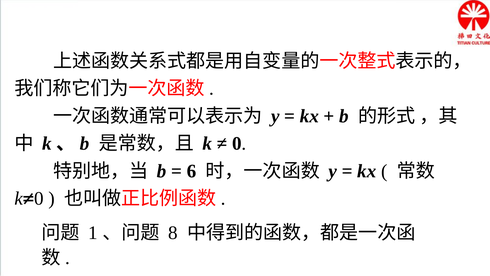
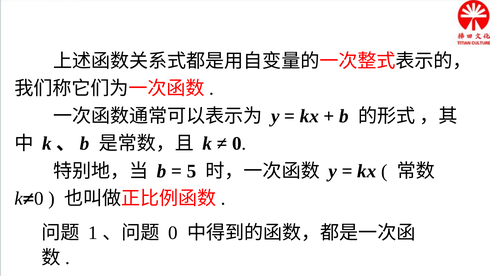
6: 6 -> 5 (192, 171)
8: 8 -> 0 (173, 232)
